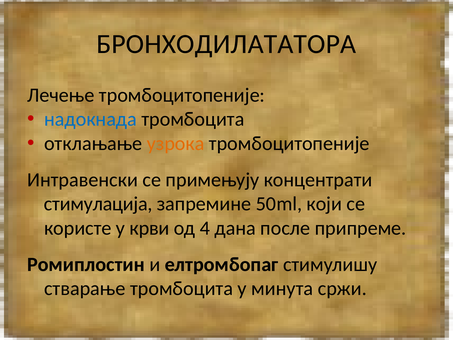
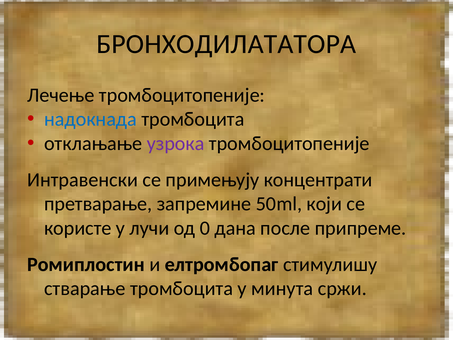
узрока colour: orange -> purple (176, 143)
стимулација: стимулација -> претварање (98, 204)
крви: крви -> лучи (149, 228)
4: 4 -> 0 (205, 228)
